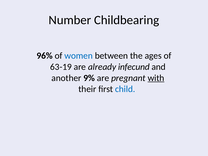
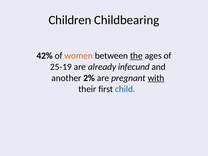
Number: Number -> Children (70, 20)
96%: 96% -> 42% (45, 56)
women colour: blue -> orange (79, 56)
the underline: none -> present (136, 56)
63-19: 63-19 -> 25-19 (61, 67)
9%: 9% -> 2% (89, 78)
